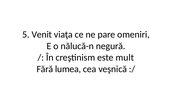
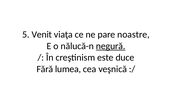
omeniri: omeniri -> noastre (133, 34)
negură underline: none -> present (111, 46)
mult: mult -> duce (125, 57)
